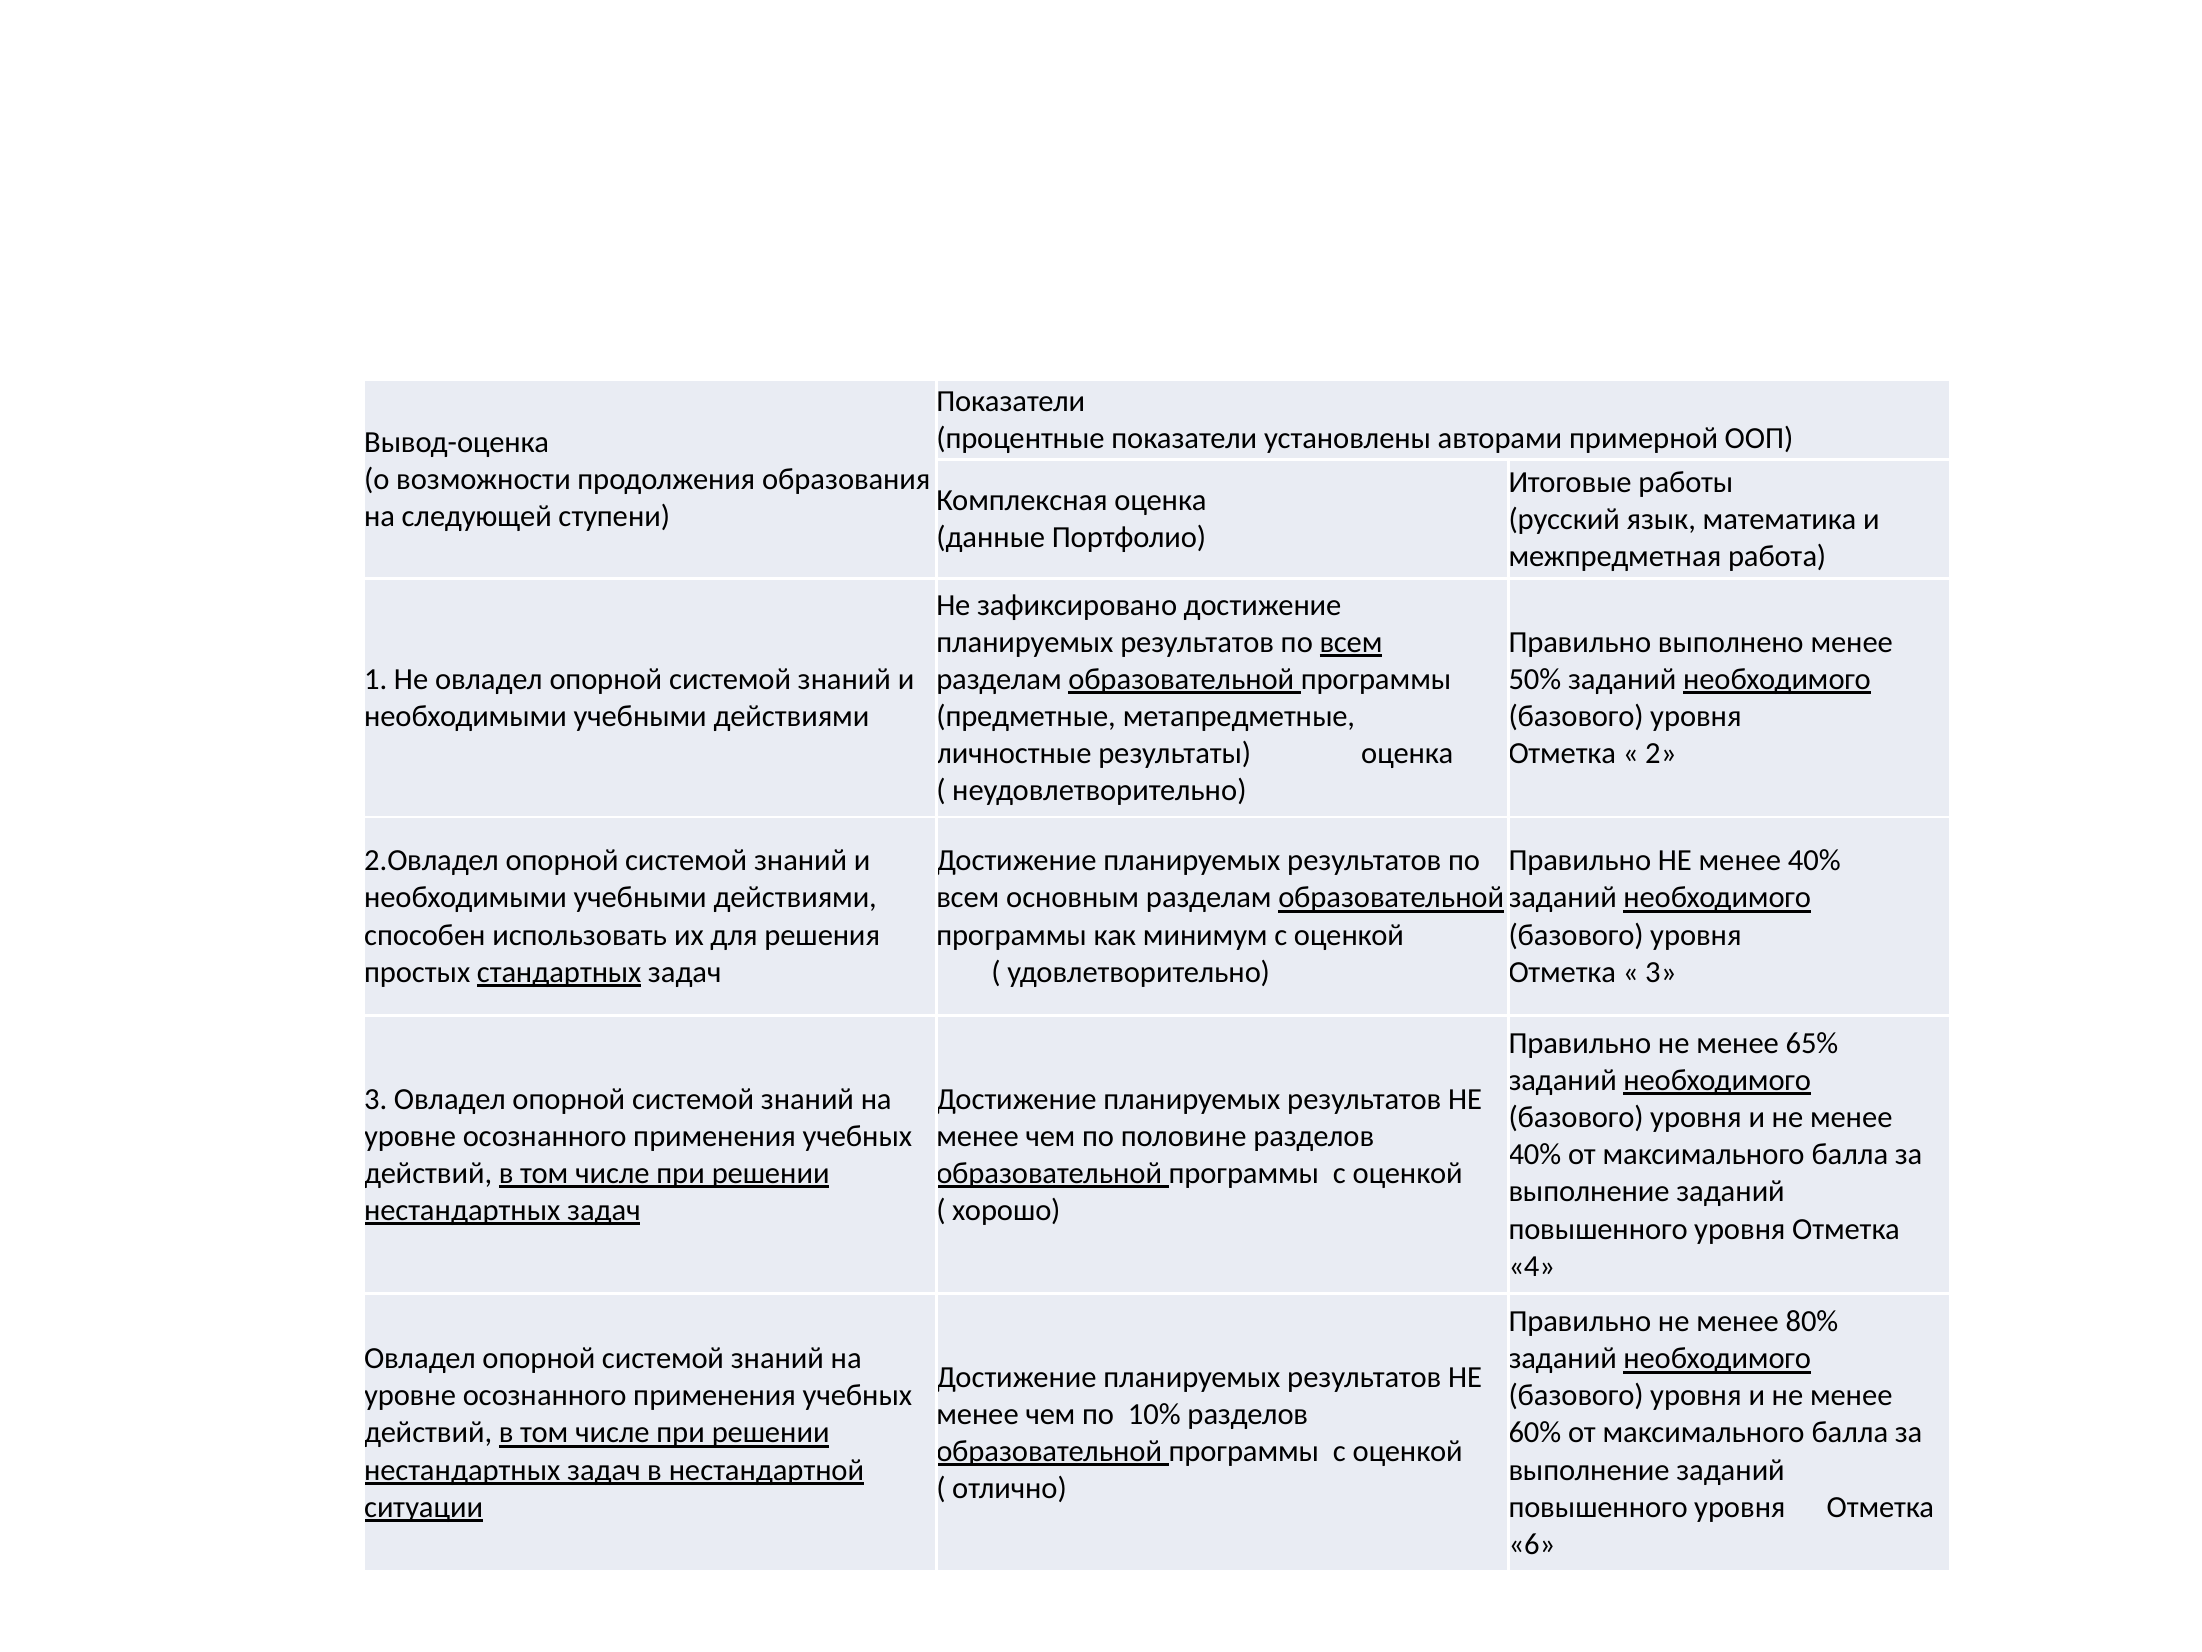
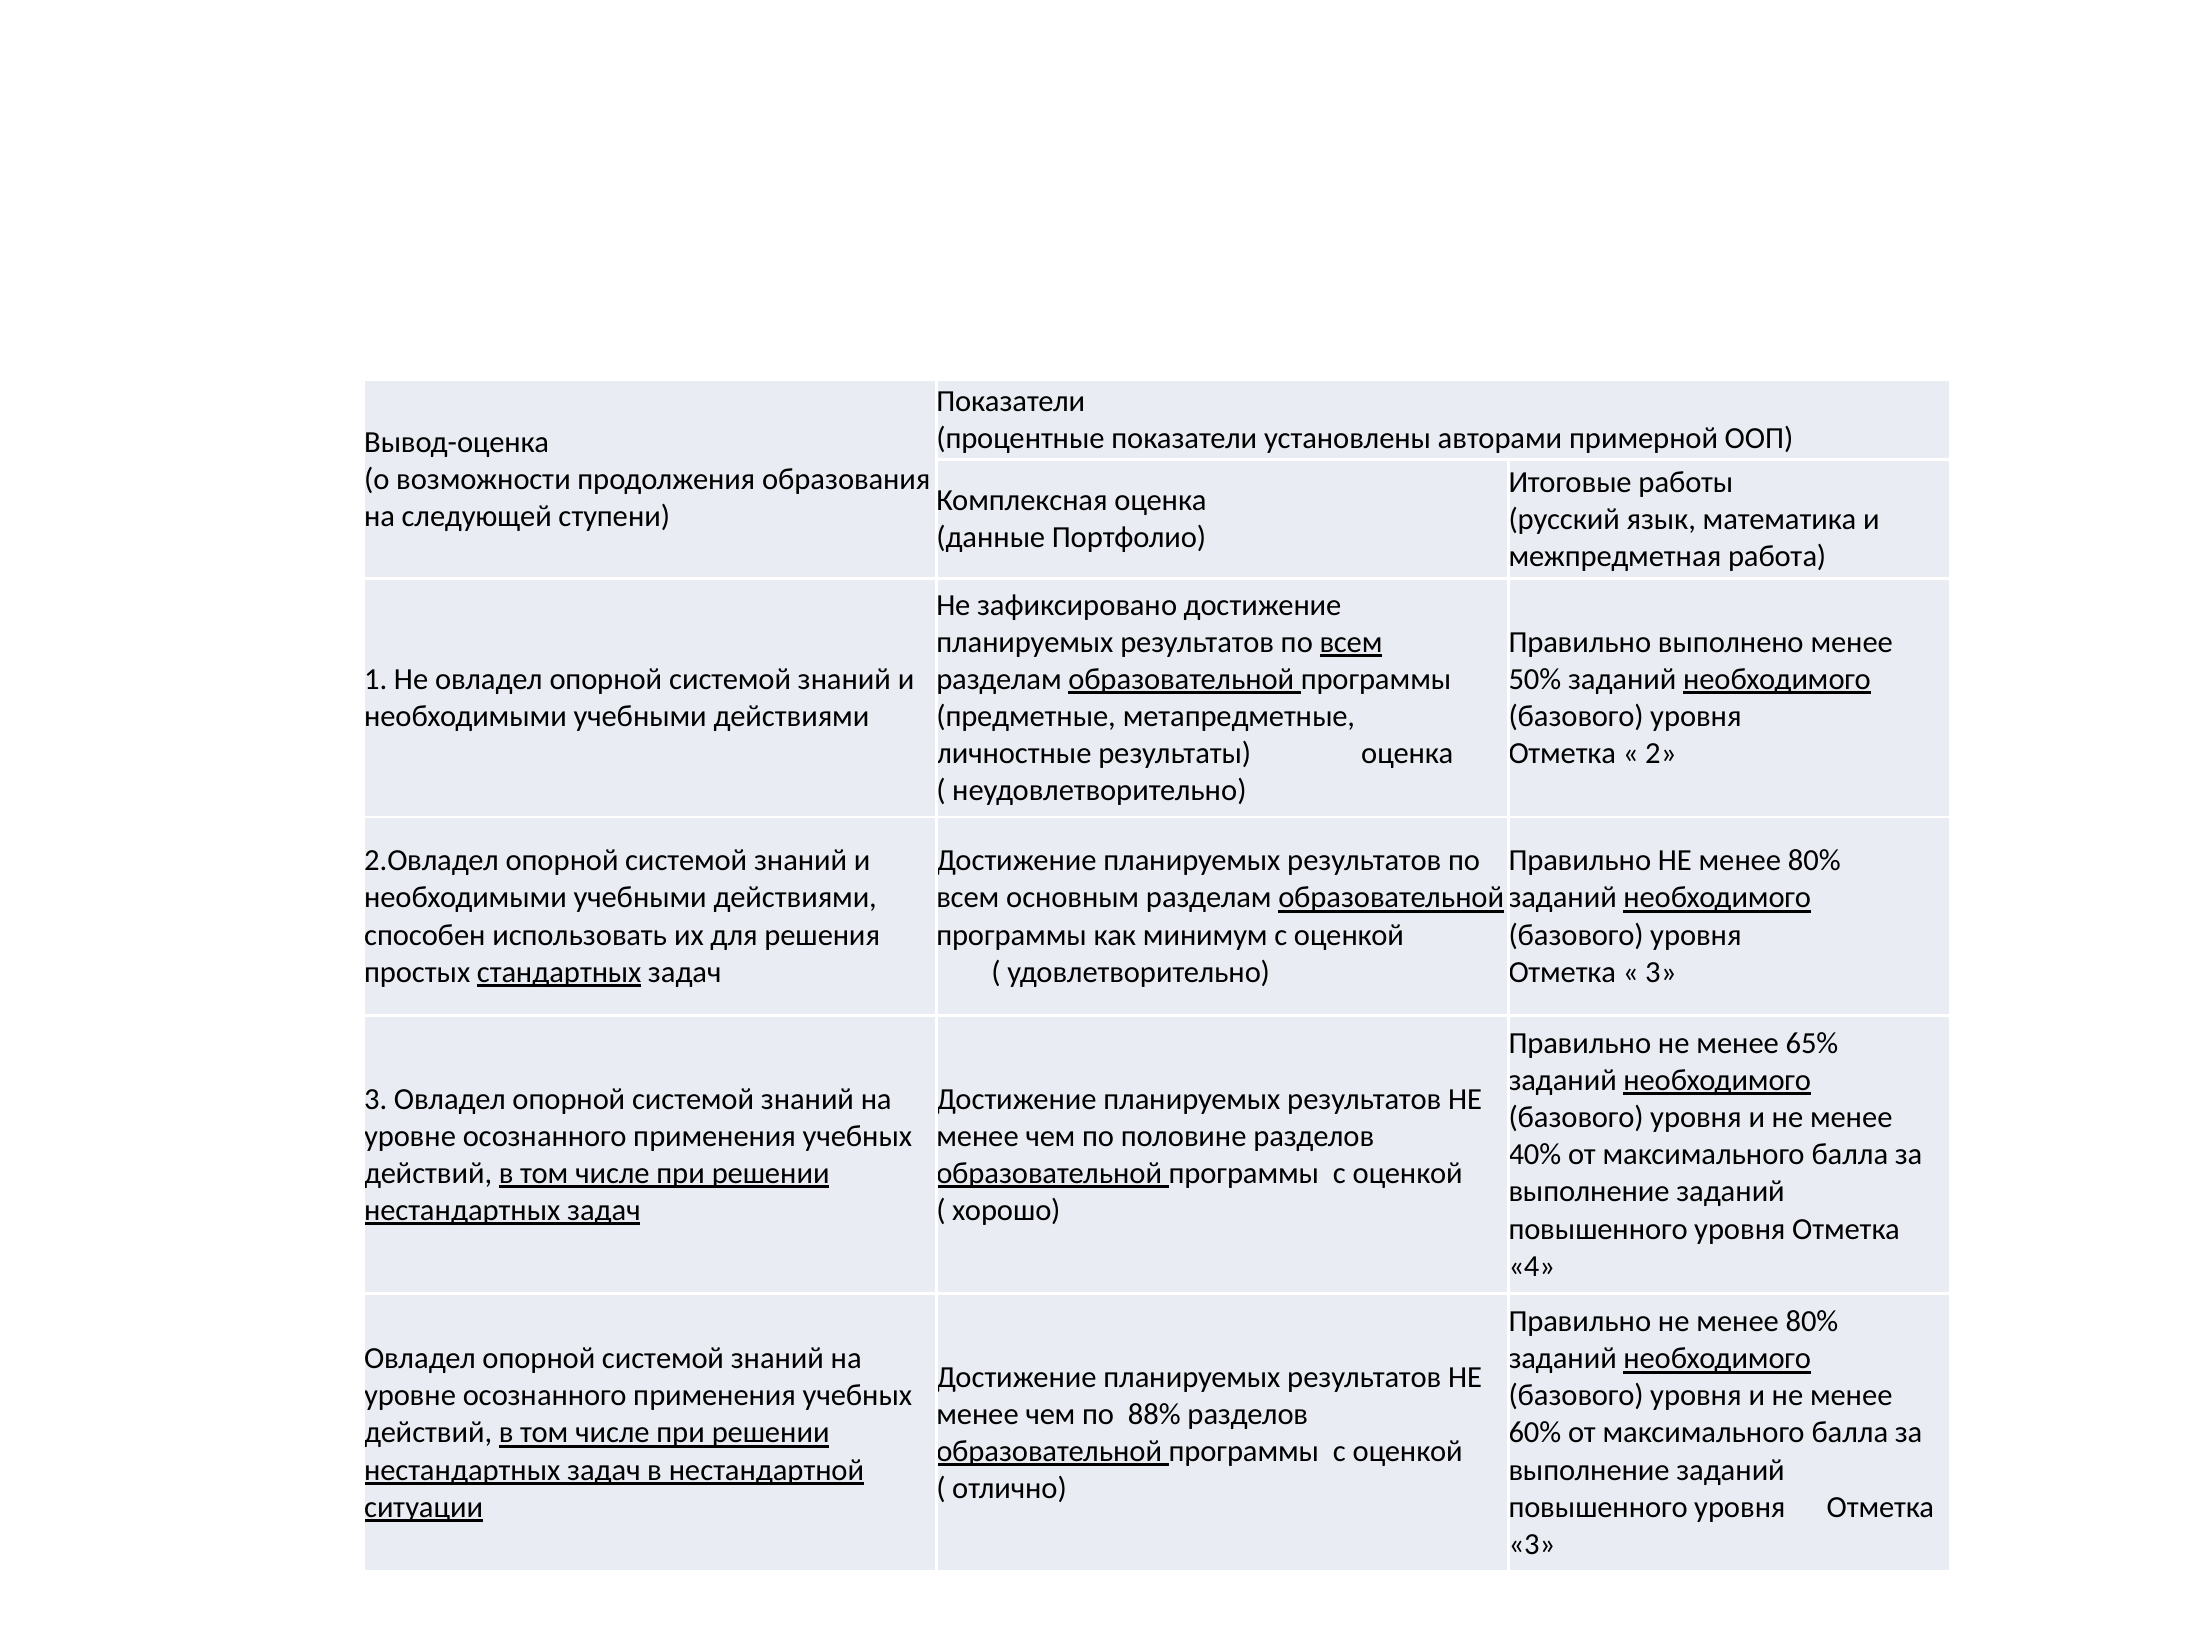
40%: 40% -> 80% (1814, 860)
10%: 10% -> 88% (1154, 1414)
6: 6 -> 3 (1532, 1544)
